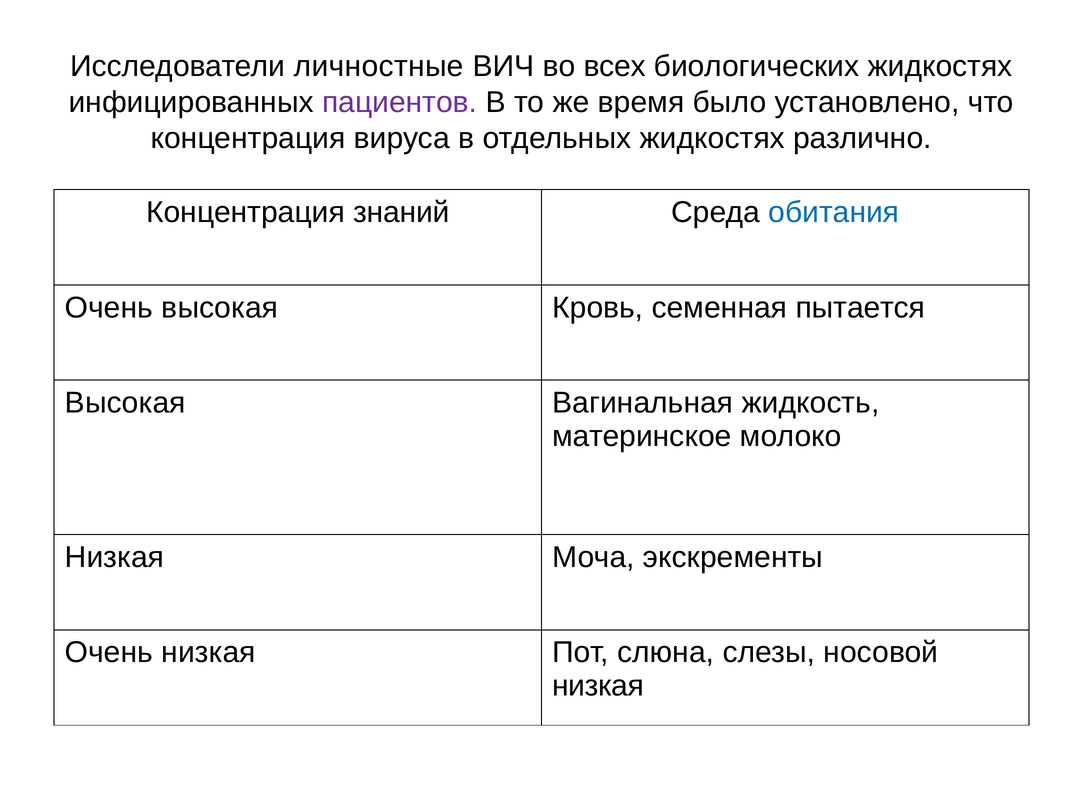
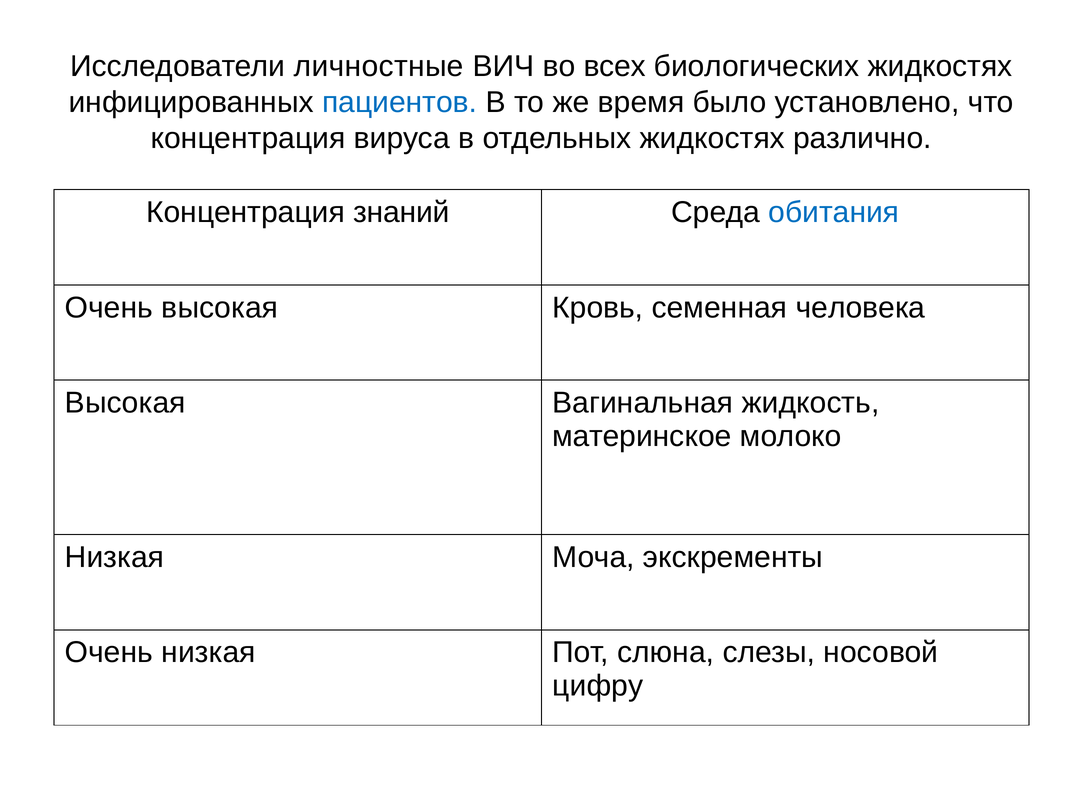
пациентов colour: purple -> blue (400, 102)
пытается: пытается -> человека (860, 308)
низкая: низкая -> цифру (598, 686)
